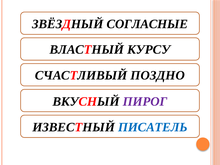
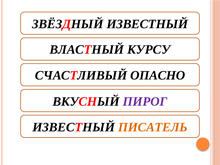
ЗВЁЗДНЫЙ СОГЛАСНЫЕ: СОГЛАСНЫЕ -> ИЗВЕСТНЫЙ (147, 24)
ПОЗДНО: ПОЗДНО -> ОПАСНО (158, 75)
ПИСАТЕЛЬ colour: blue -> orange (153, 127)
